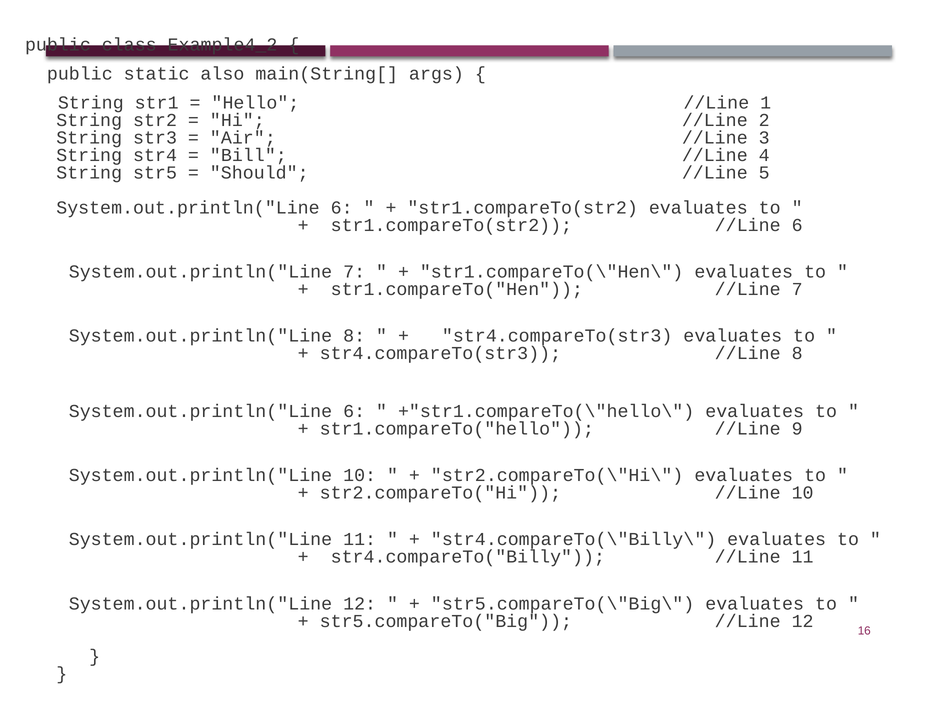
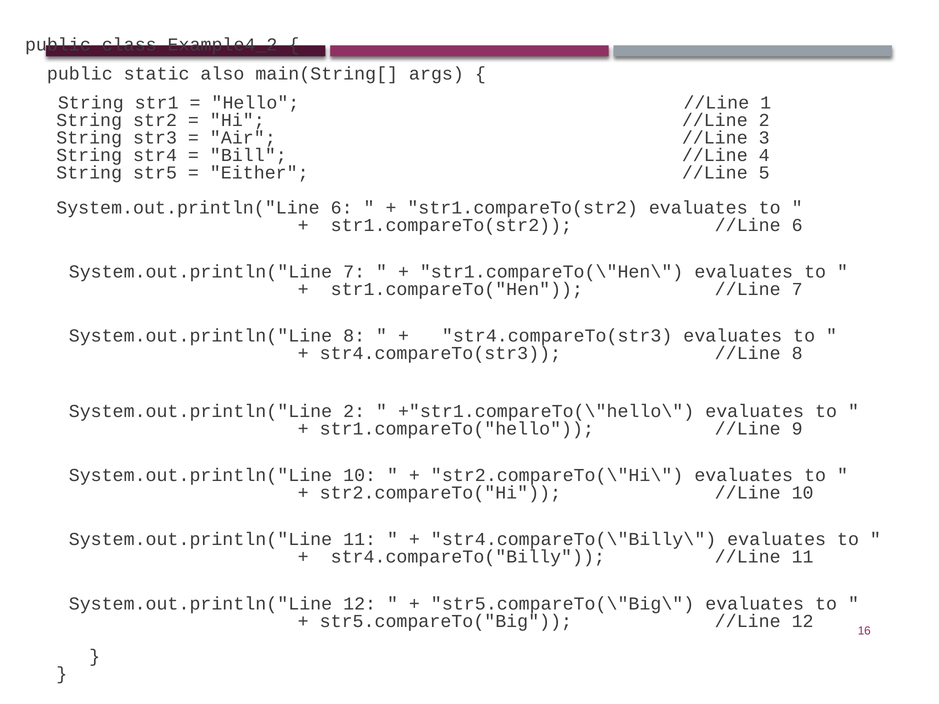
Should: Should -> Either (259, 173)
6: 6 -> 2 (354, 411)
